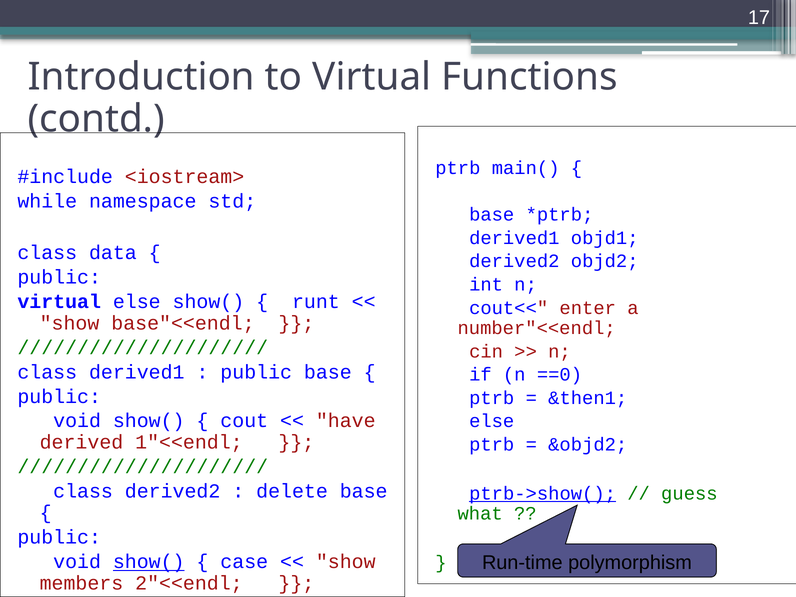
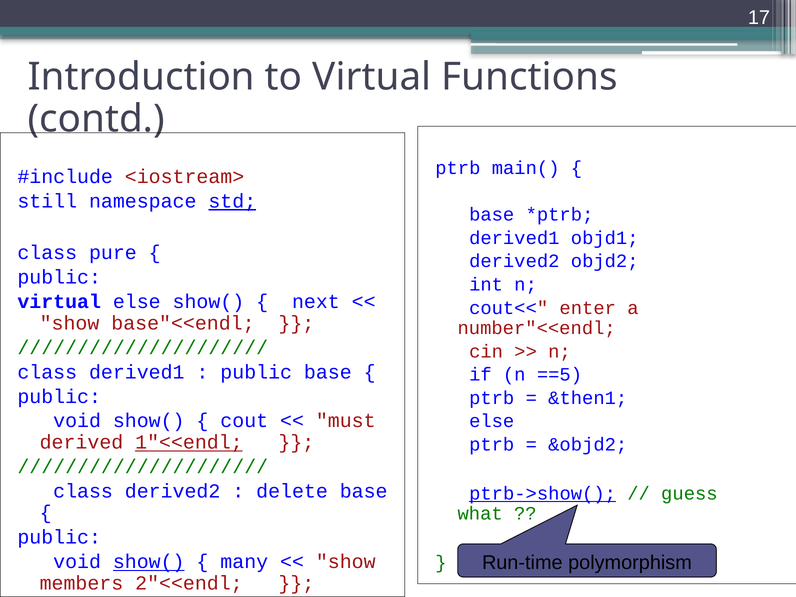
while: while -> still (47, 201)
std underline: none -> present (232, 201)
data: data -> pure (113, 253)
runt: runt -> next (316, 302)
==0: ==0 -> ==5 (559, 375)
have: have -> must (346, 421)
1"<<endl underline: none -> present (189, 442)
case: case -> many (244, 562)
